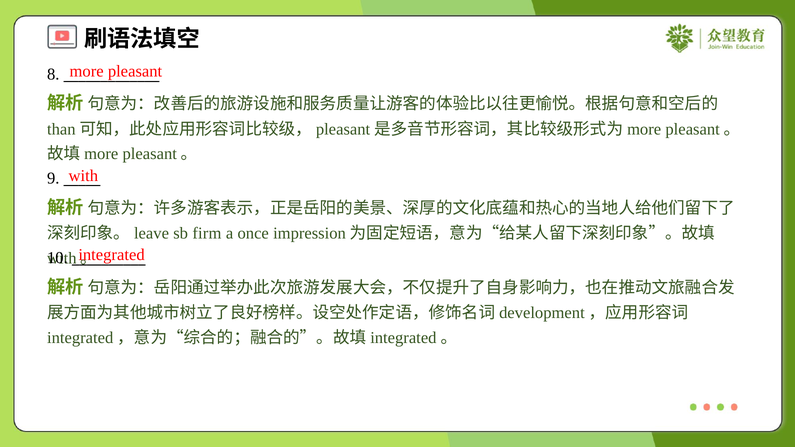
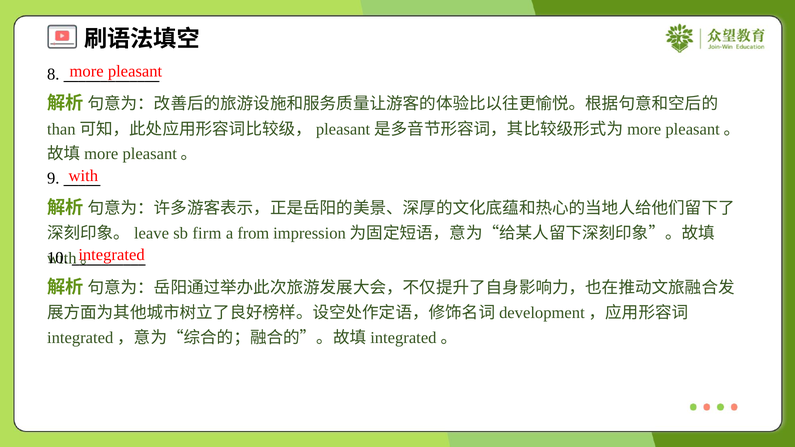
once: once -> from (253, 233)
